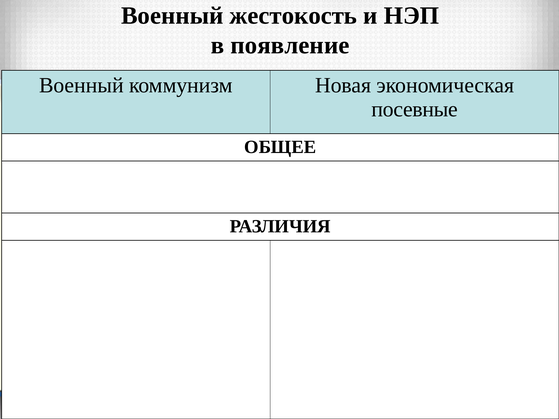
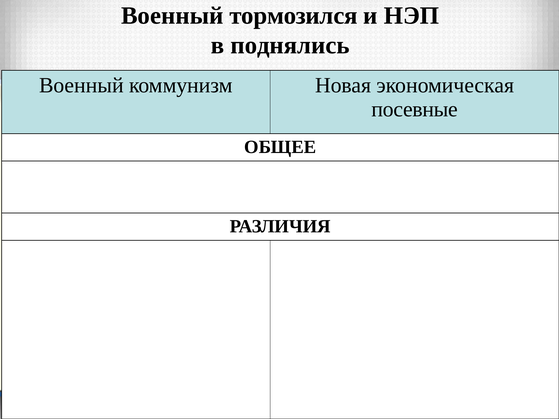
жестокость: жестокость -> тормозился (293, 16)
появление: появление -> поднялись (290, 45)
